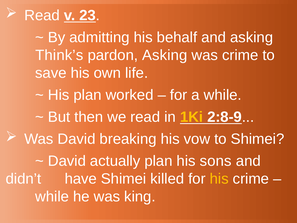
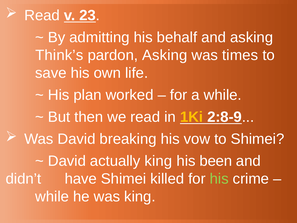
was crime: crime -> times (240, 55)
actually plan: plan -> king (158, 161)
sons: sons -> been (216, 161)
his colour: yellow -> light green (219, 179)
